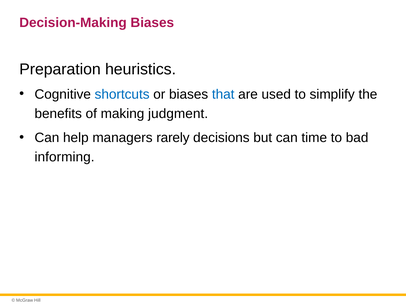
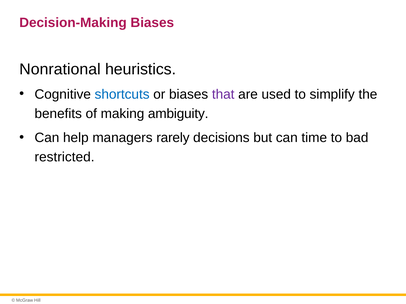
Preparation: Preparation -> Nonrational (60, 69)
that colour: blue -> purple (223, 94)
judgment: judgment -> ambiguity (178, 114)
informing: informing -> restricted (65, 157)
